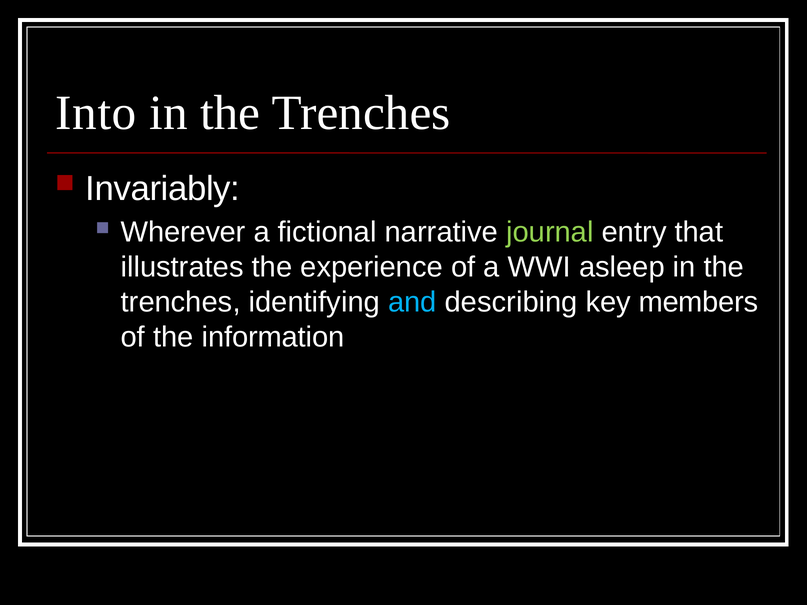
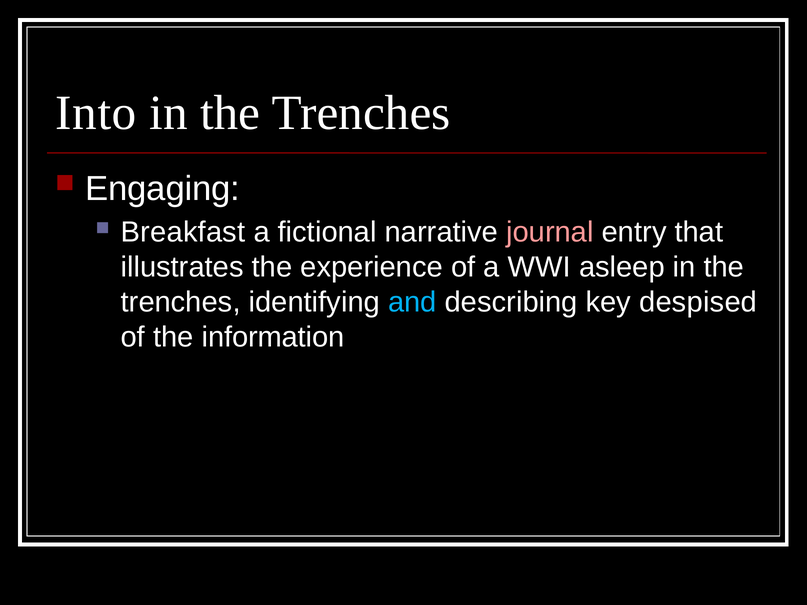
Invariably: Invariably -> Engaging (163, 189)
Wherever: Wherever -> Breakfast (183, 232)
journal colour: light green -> pink (550, 232)
members: members -> despised (698, 302)
